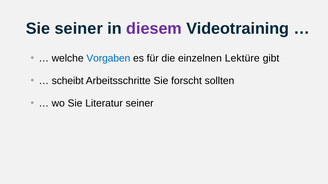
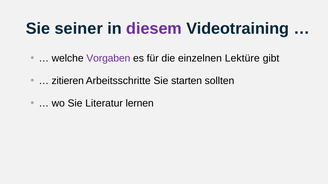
Vorgaben colour: blue -> purple (108, 59)
scheibt: scheibt -> zitieren (68, 81)
forscht: forscht -> starten (187, 81)
Literatur seiner: seiner -> lernen (140, 104)
